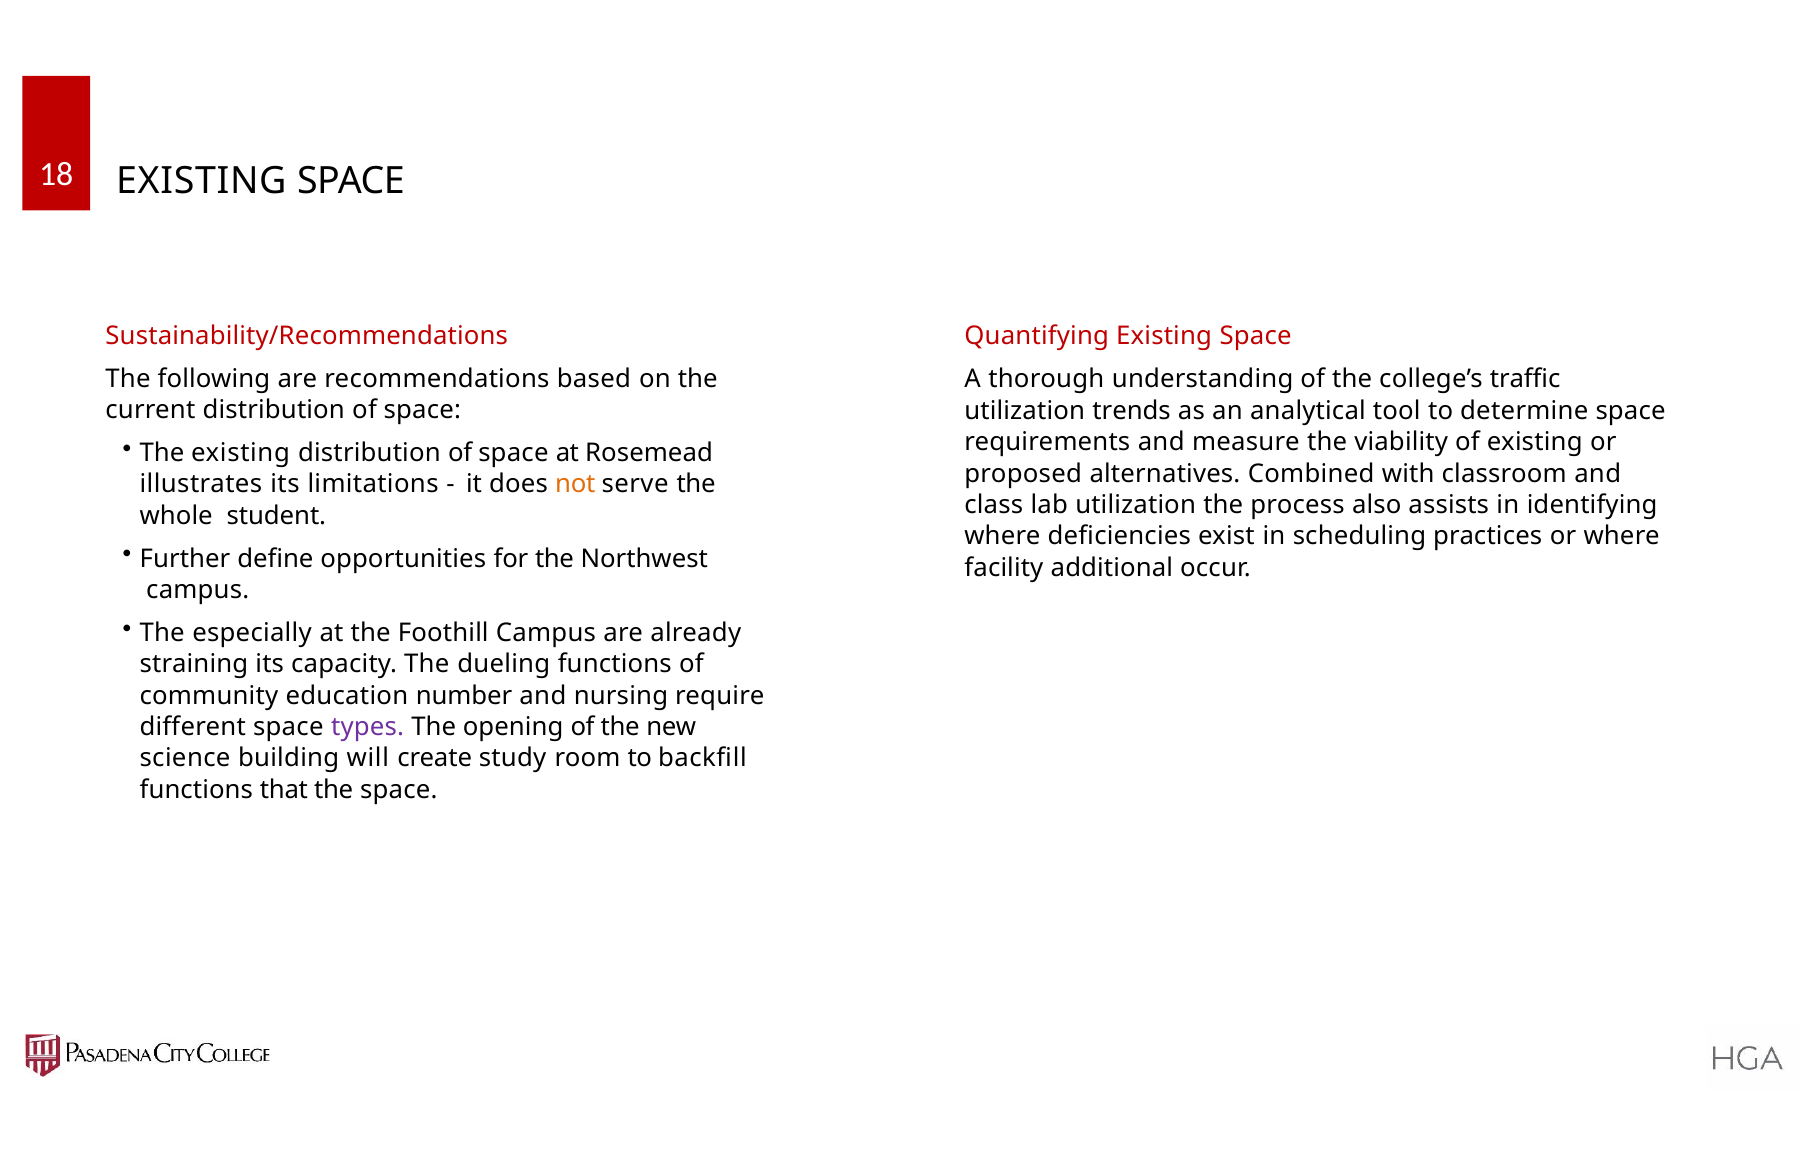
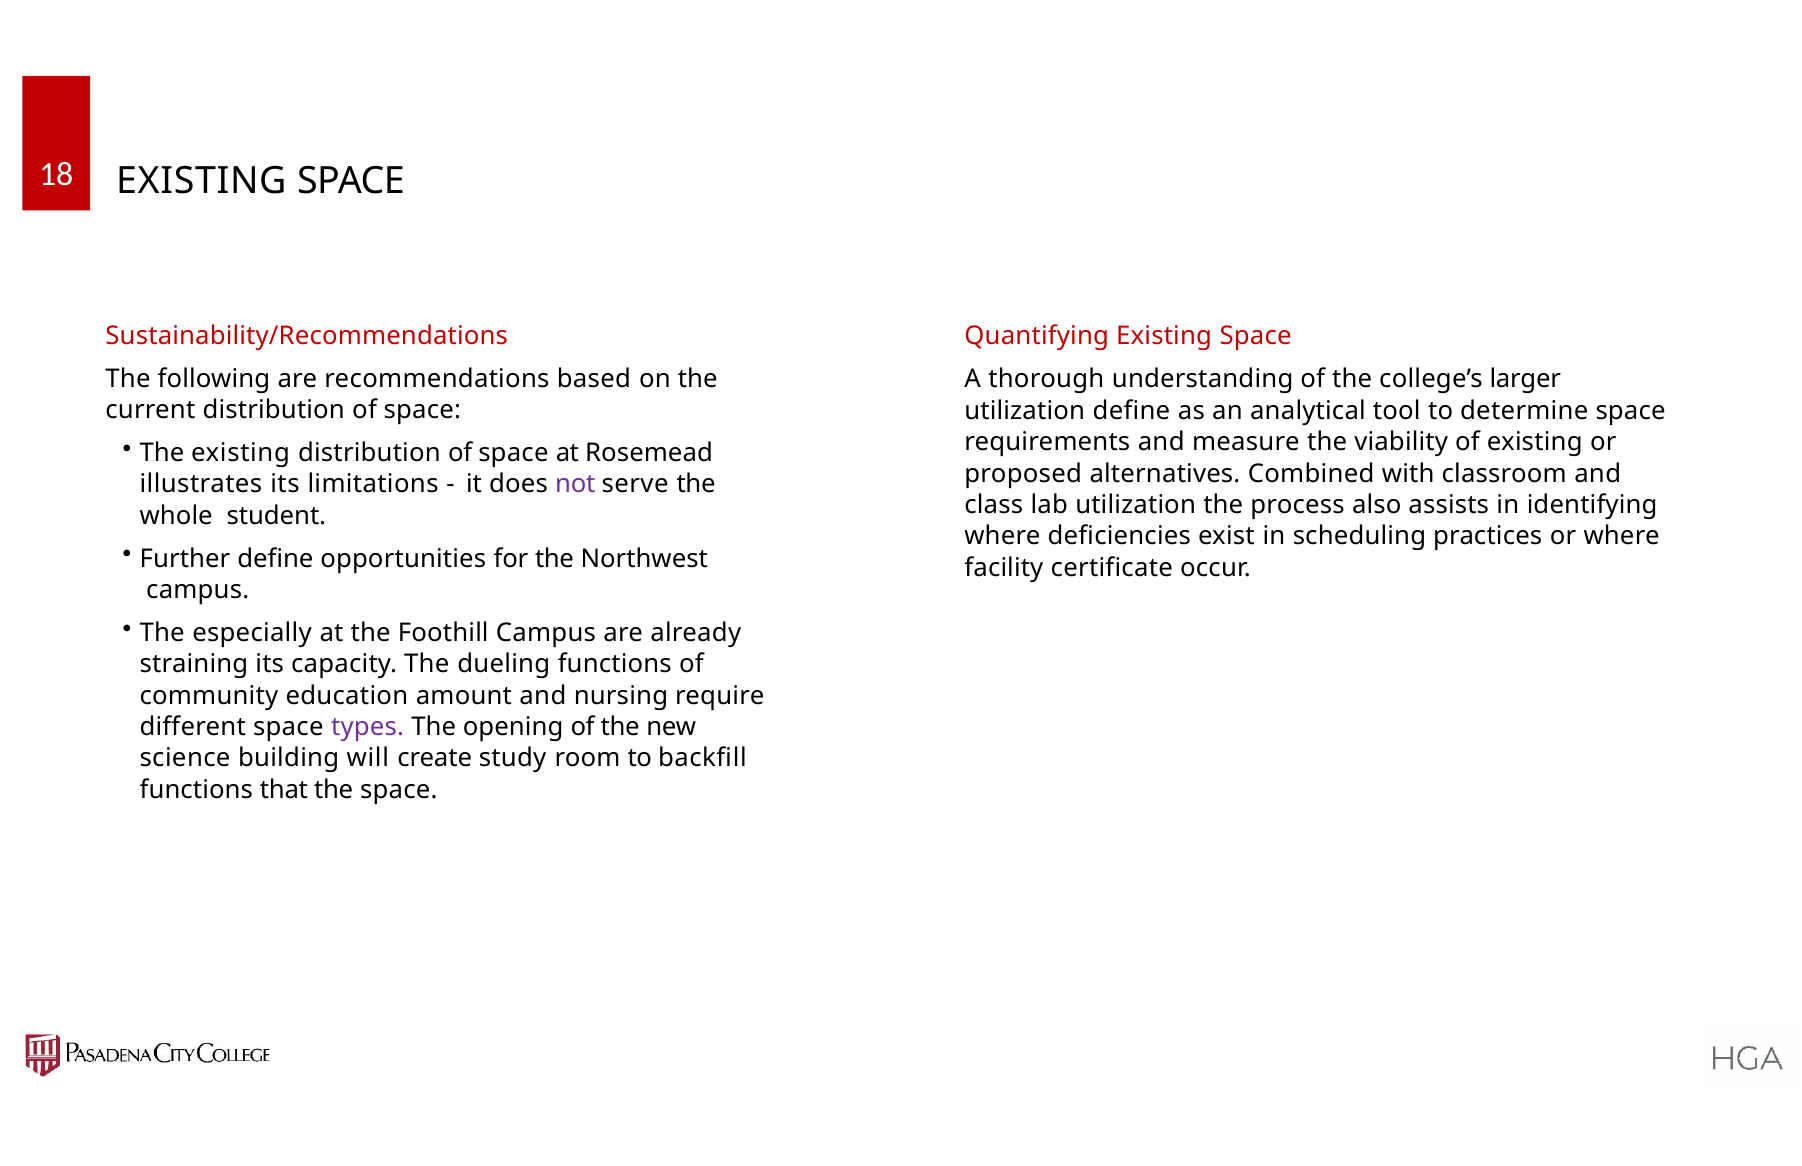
traffic: traffic -> larger (1525, 379)
utilization trends: trends -> define (1131, 411)
not colour: orange -> purple (575, 484)
additional: additional -> certificate (1112, 568)
number: number -> amount (464, 696)
